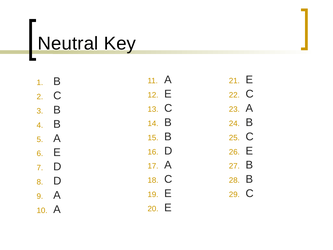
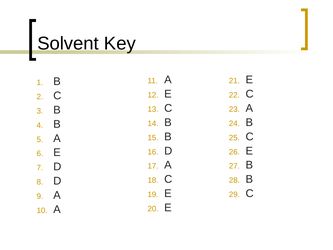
Neutral: Neutral -> Solvent (68, 44)
